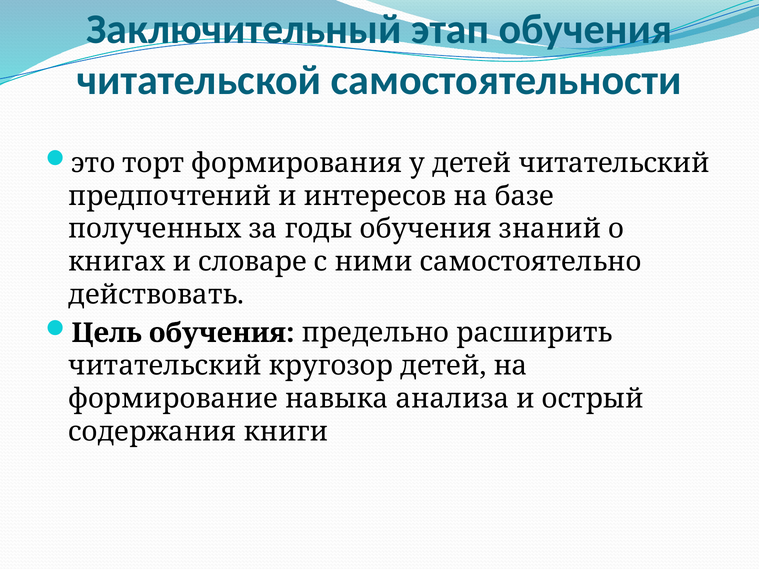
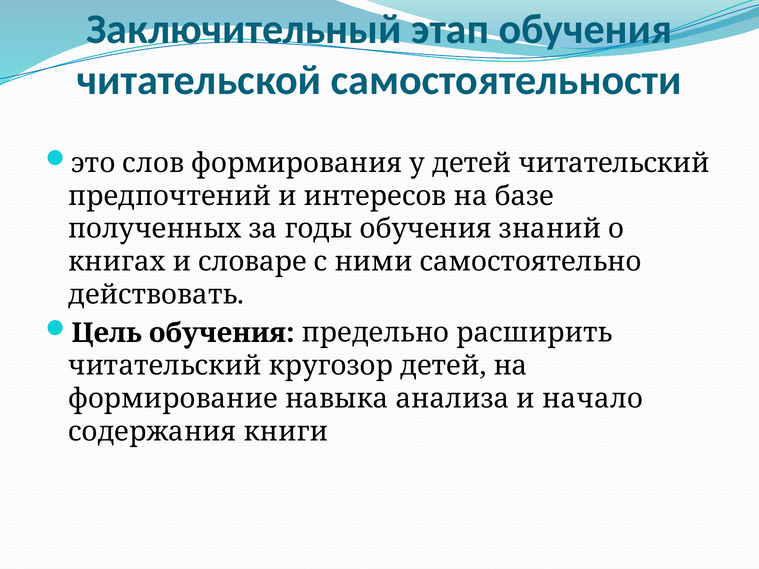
торт: торт -> слов (153, 163)
острый: острый -> начало (593, 399)
